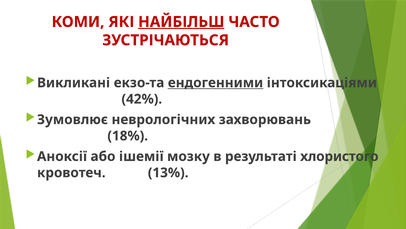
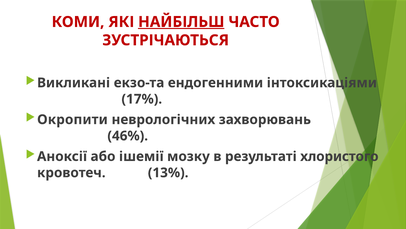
ендогенними underline: present -> none (216, 83)
42%: 42% -> 17% (142, 99)
Зумовлює: Зумовлює -> Окропити (72, 119)
18%: 18% -> 46% (128, 136)
